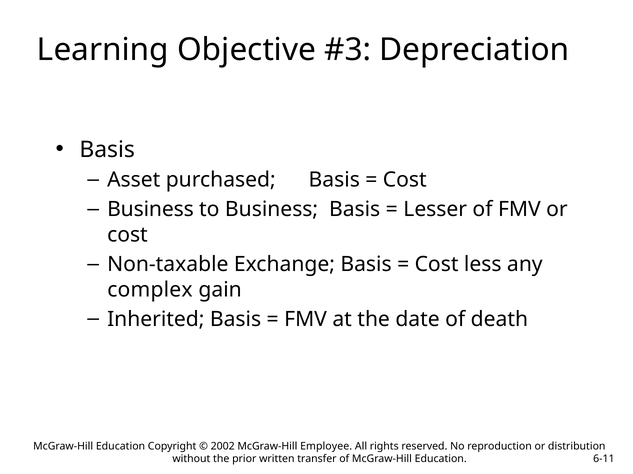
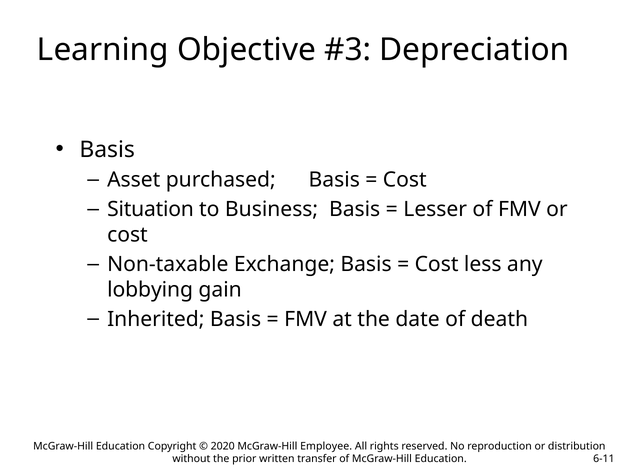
Business: Business -> Situation (151, 210)
complex: complex -> lobbying (150, 290)
2002: 2002 -> 2020 (223, 447)
